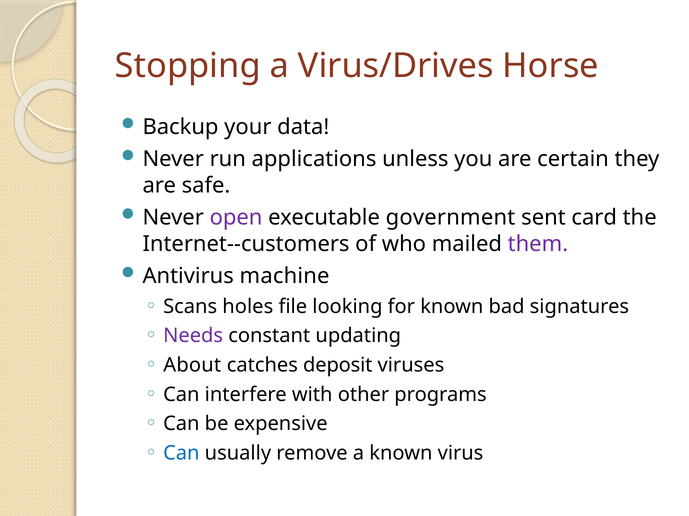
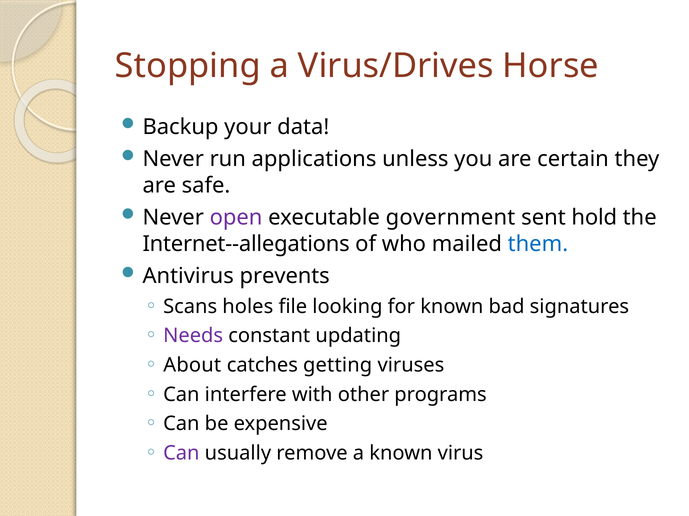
card: card -> hold (594, 218)
Internet--customers: Internet--customers -> Internet--allegations (246, 244)
them colour: purple -> blue (538, 244)
machine: machine -> prevents (285, 276)
deposit: deposit -> getting (338, 366)
Can colour: blue -> purple (181, 454)
